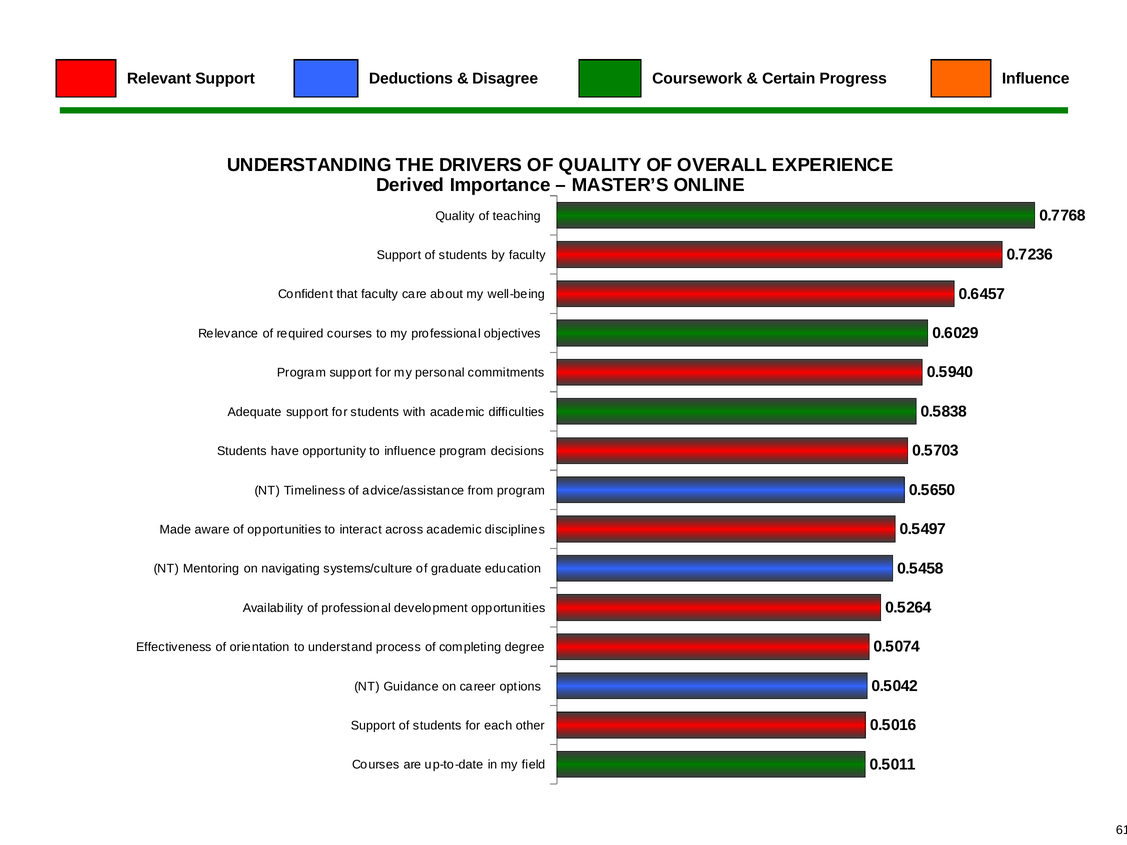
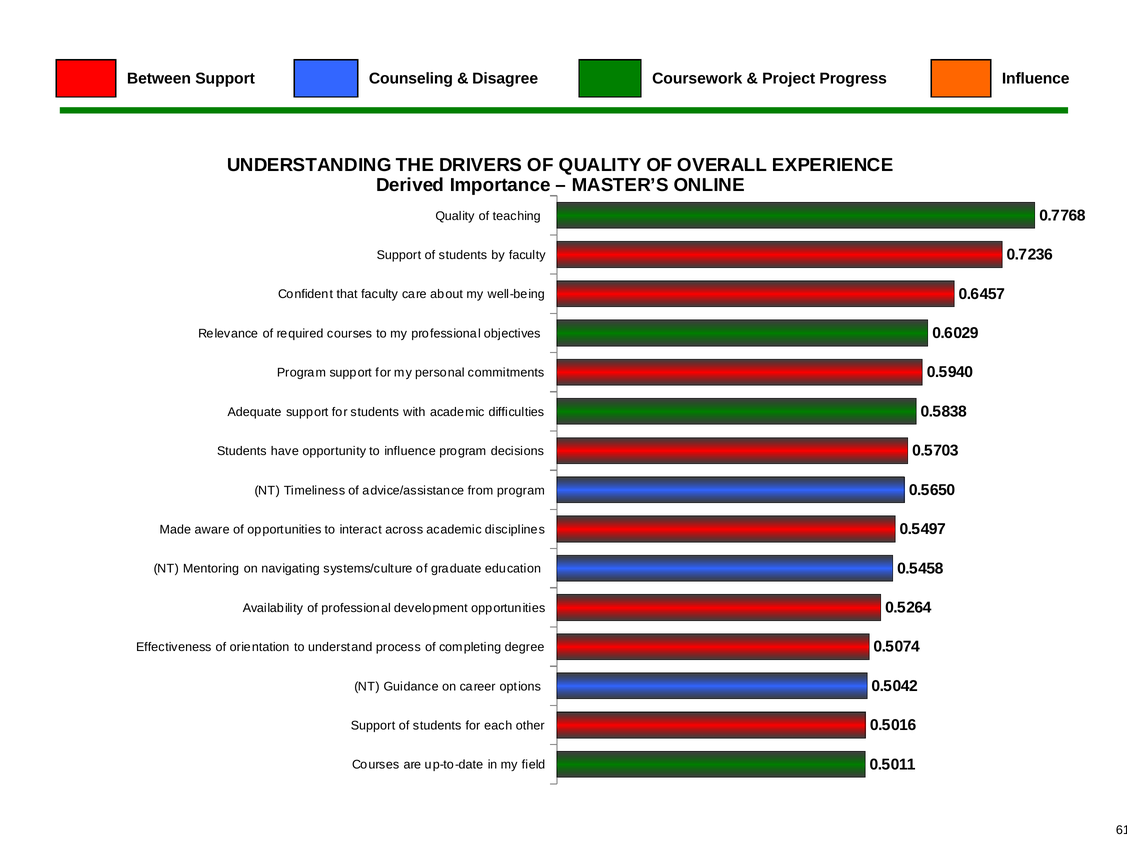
Relevant: Relevant -> Between (159, 79)
Deductions: Deductions -> Counseling (411, 79)
Certain: Certain -> Project (789, 79)
